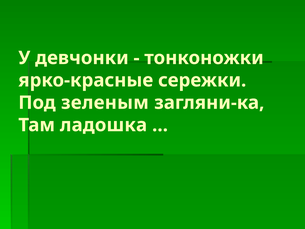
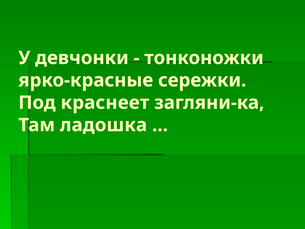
зеленым: зеленым -> краснеет (105, 103)
